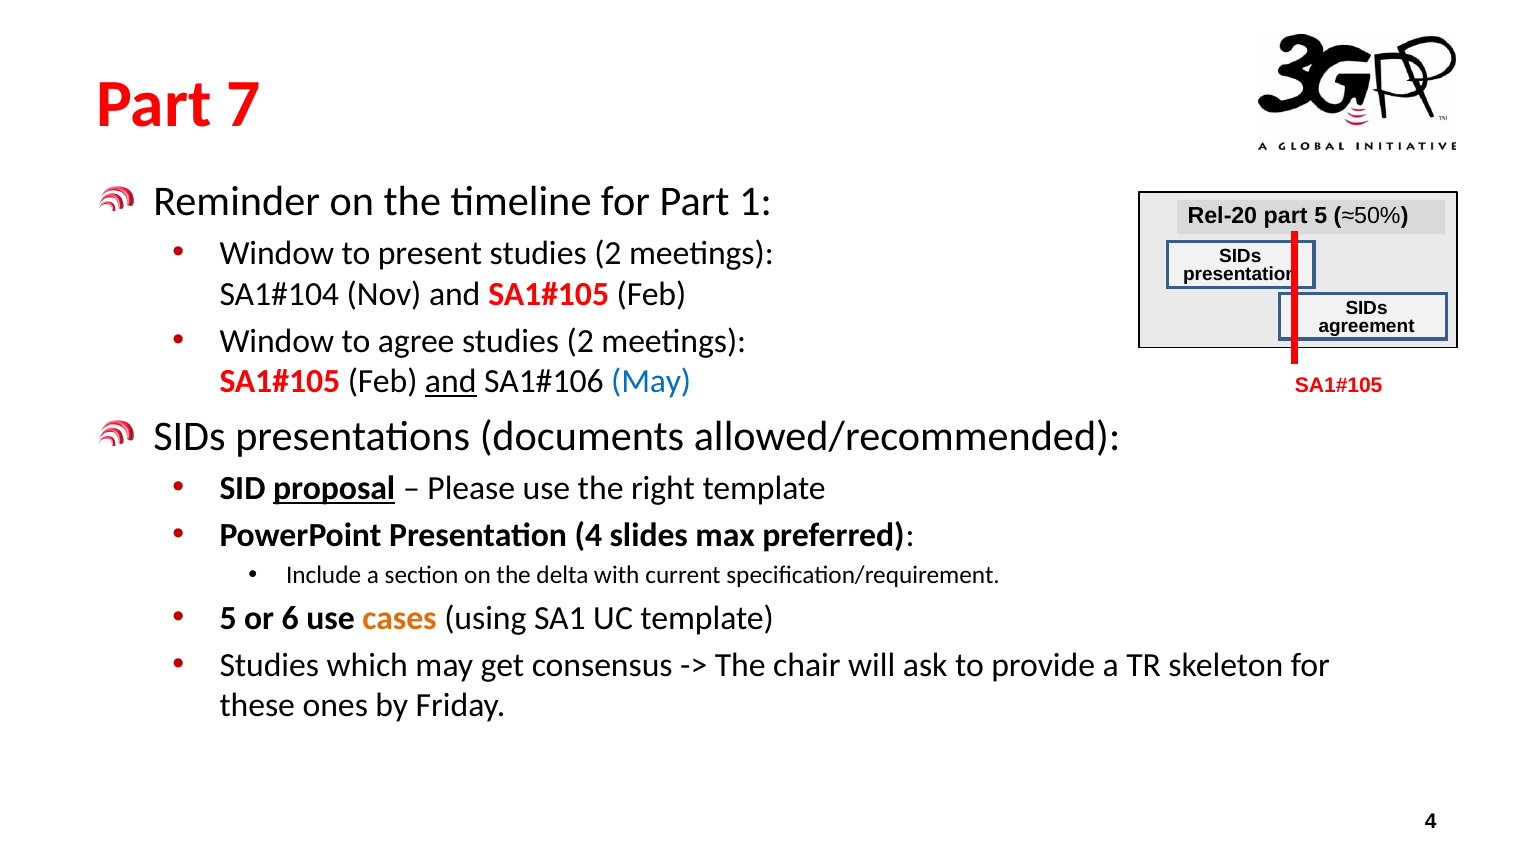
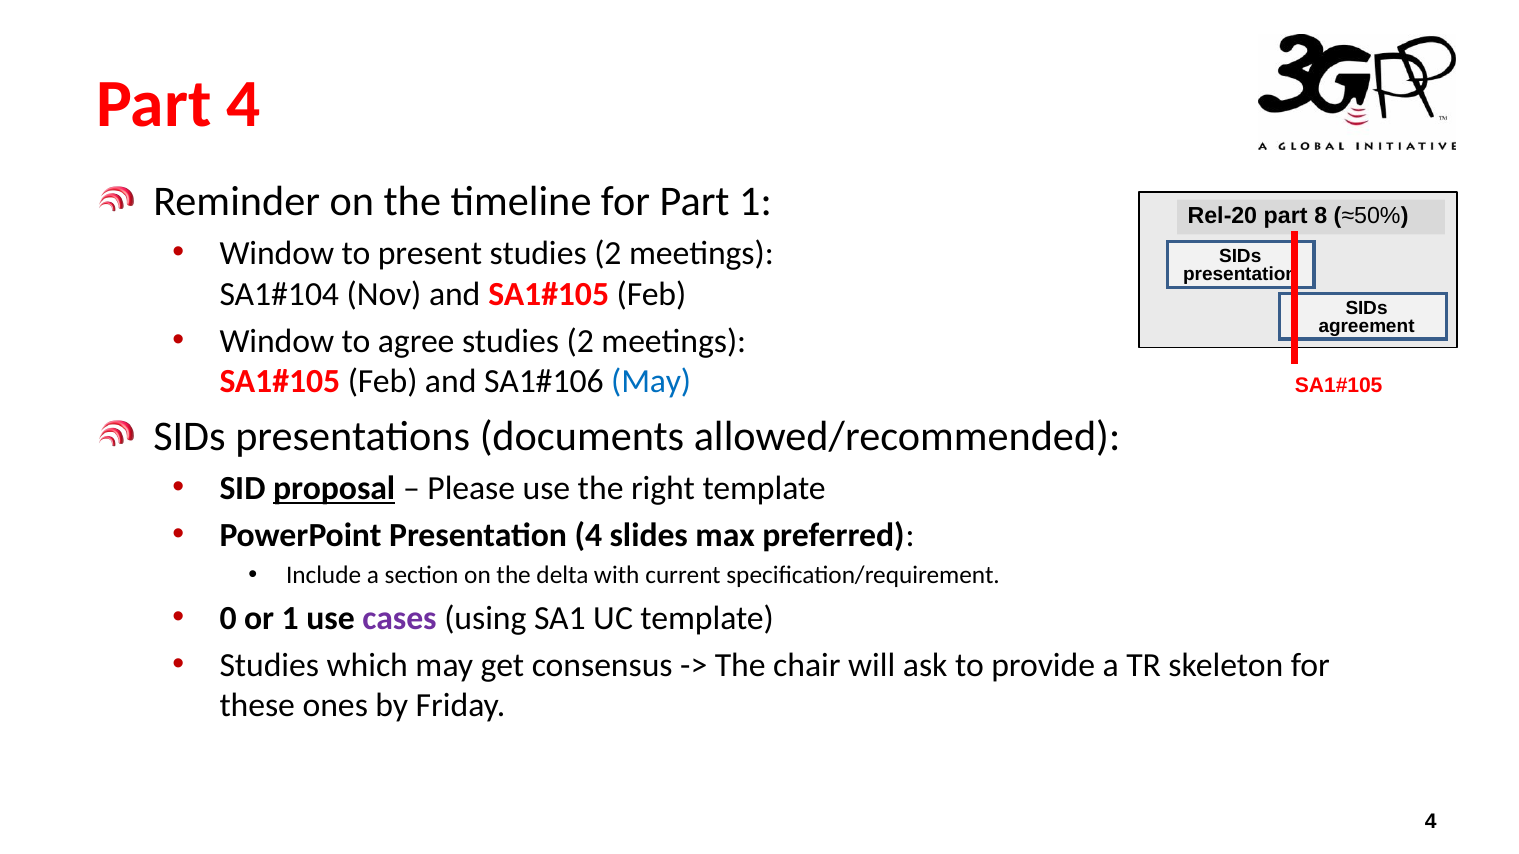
Part 7: 7 -> 4 (244, 104)
part 5: 5 -> 8 (1321, 215)
and underline: present -> none (451, 382)
5: 5 -> 0 (228, 618)
or 6: 6 -> 1 (290, 618)
cases colour: orange -> purple (399, 618)
